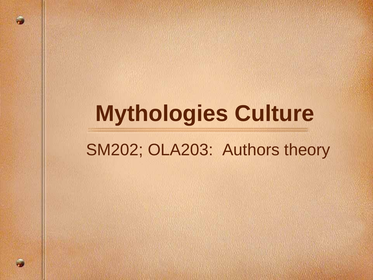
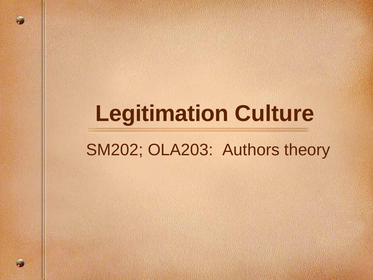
Mythologies: Mythologies -> Legitimation (162, 113)
